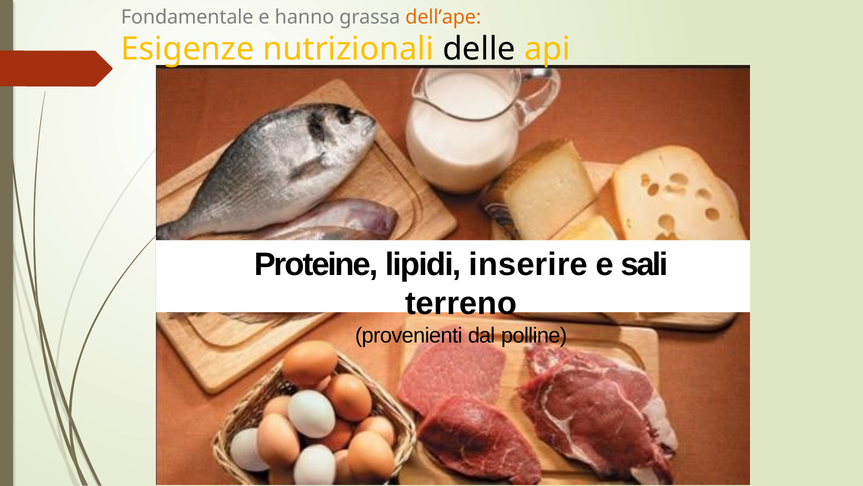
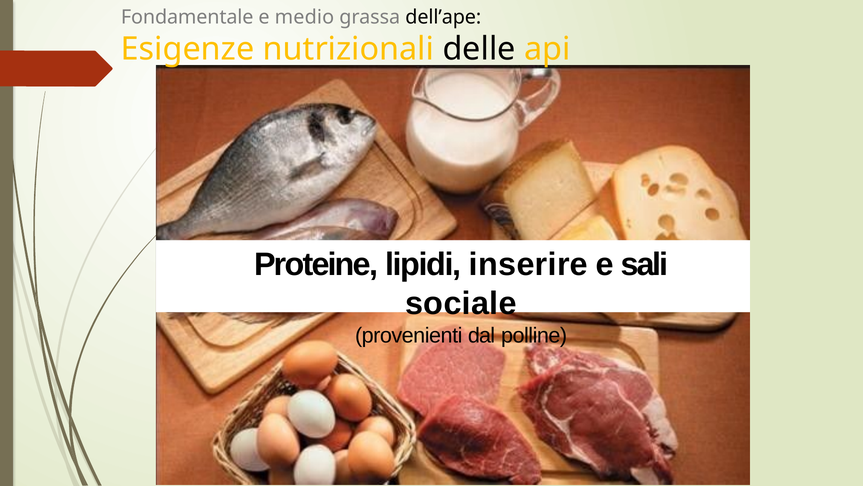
hanno: hanno -> medio (304, 17)
dell’ape colour: orange -> black (443, 17)
terreno: terreno -> sociale (461, 303)
